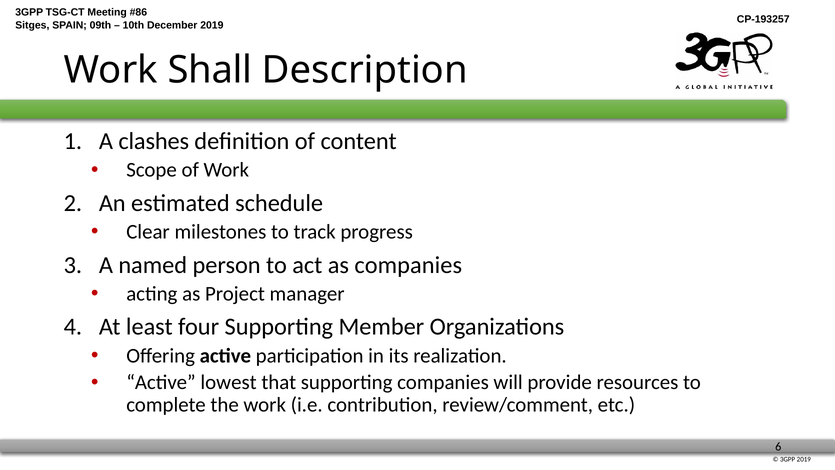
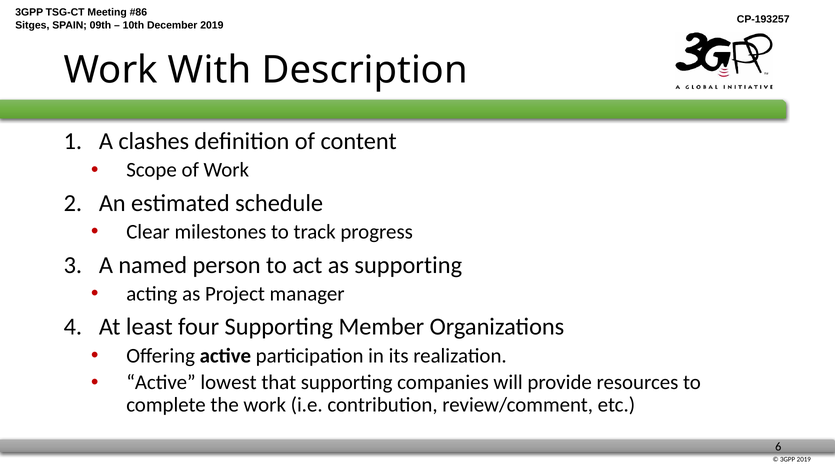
Shall: Shall -> With (210, 70)
as companies: companies -> supporting (408, 265)
